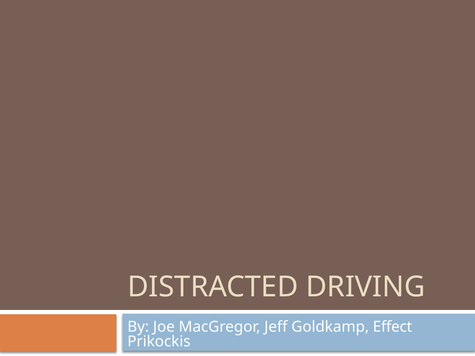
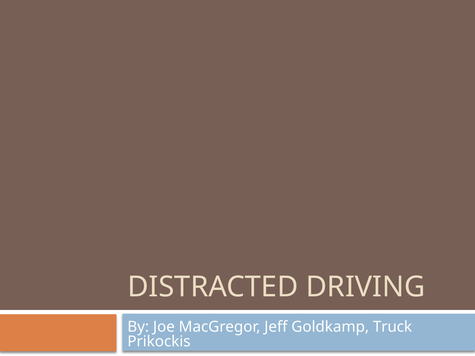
Effect: Effect -> Truck (392, 327)
